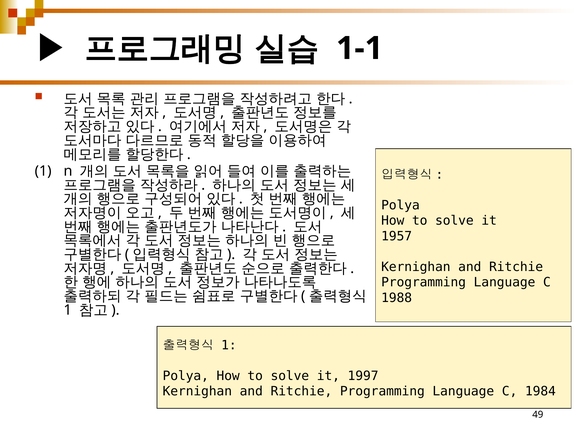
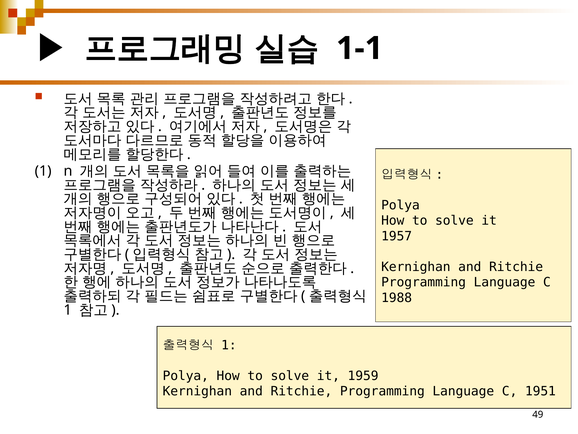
1997: 1997 -> 1959 (363, 376)
1984: 1984 -> 1951 (540, 391)
